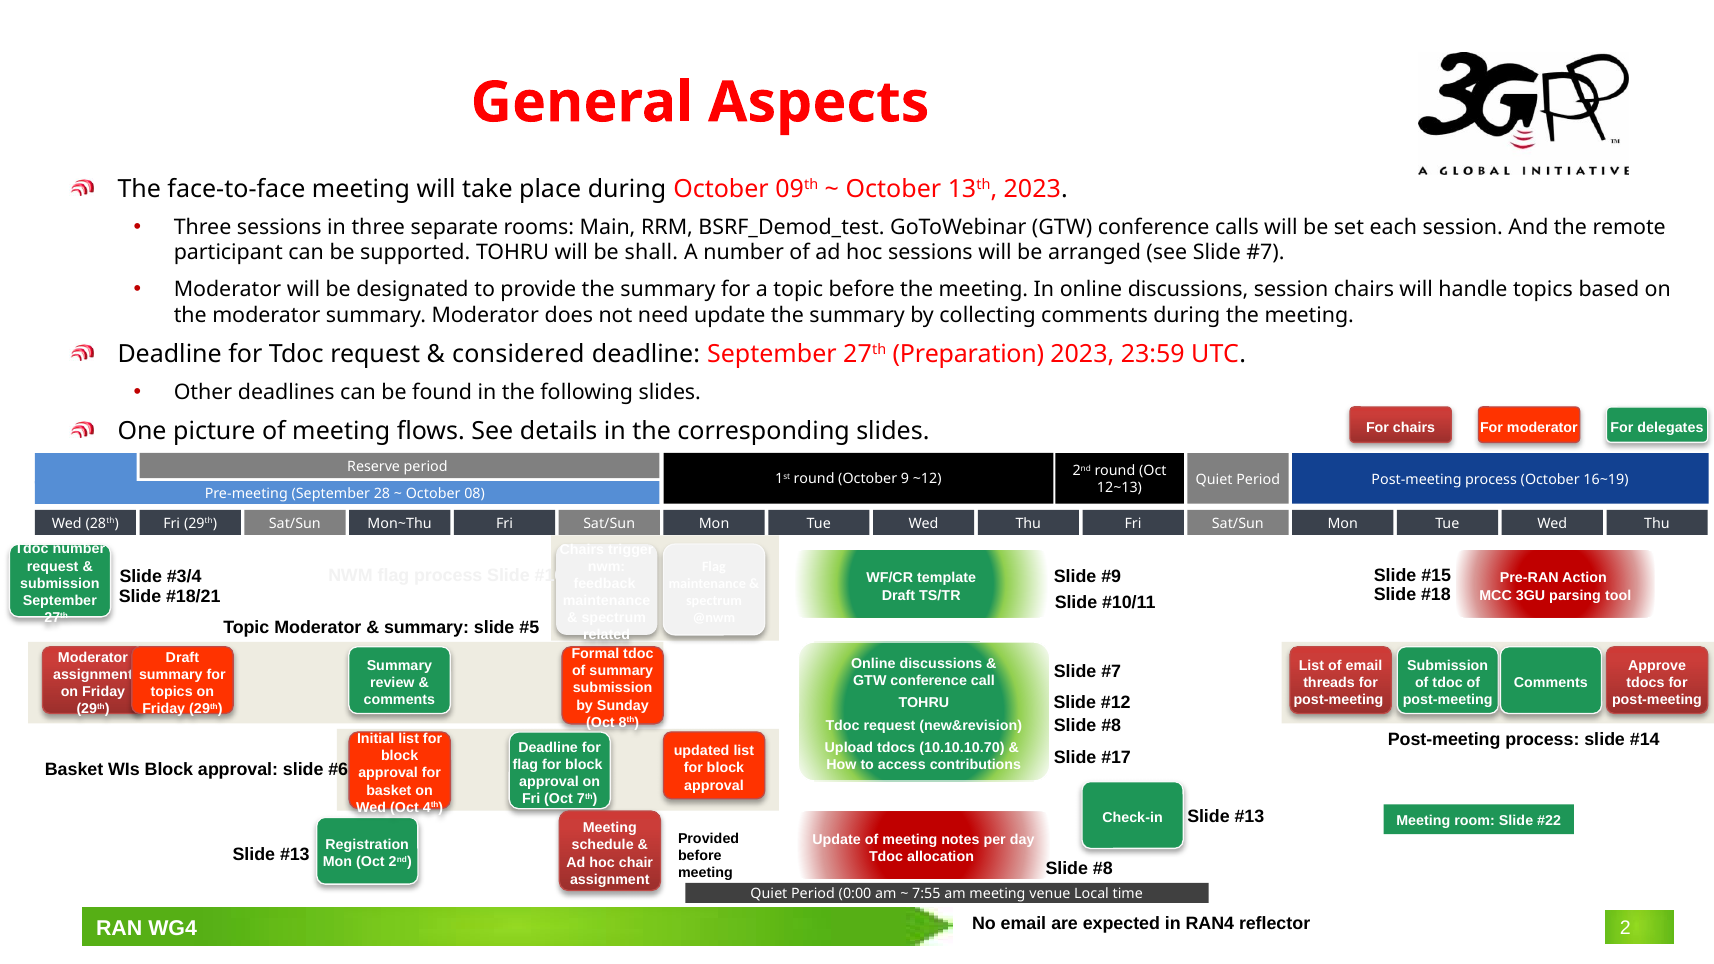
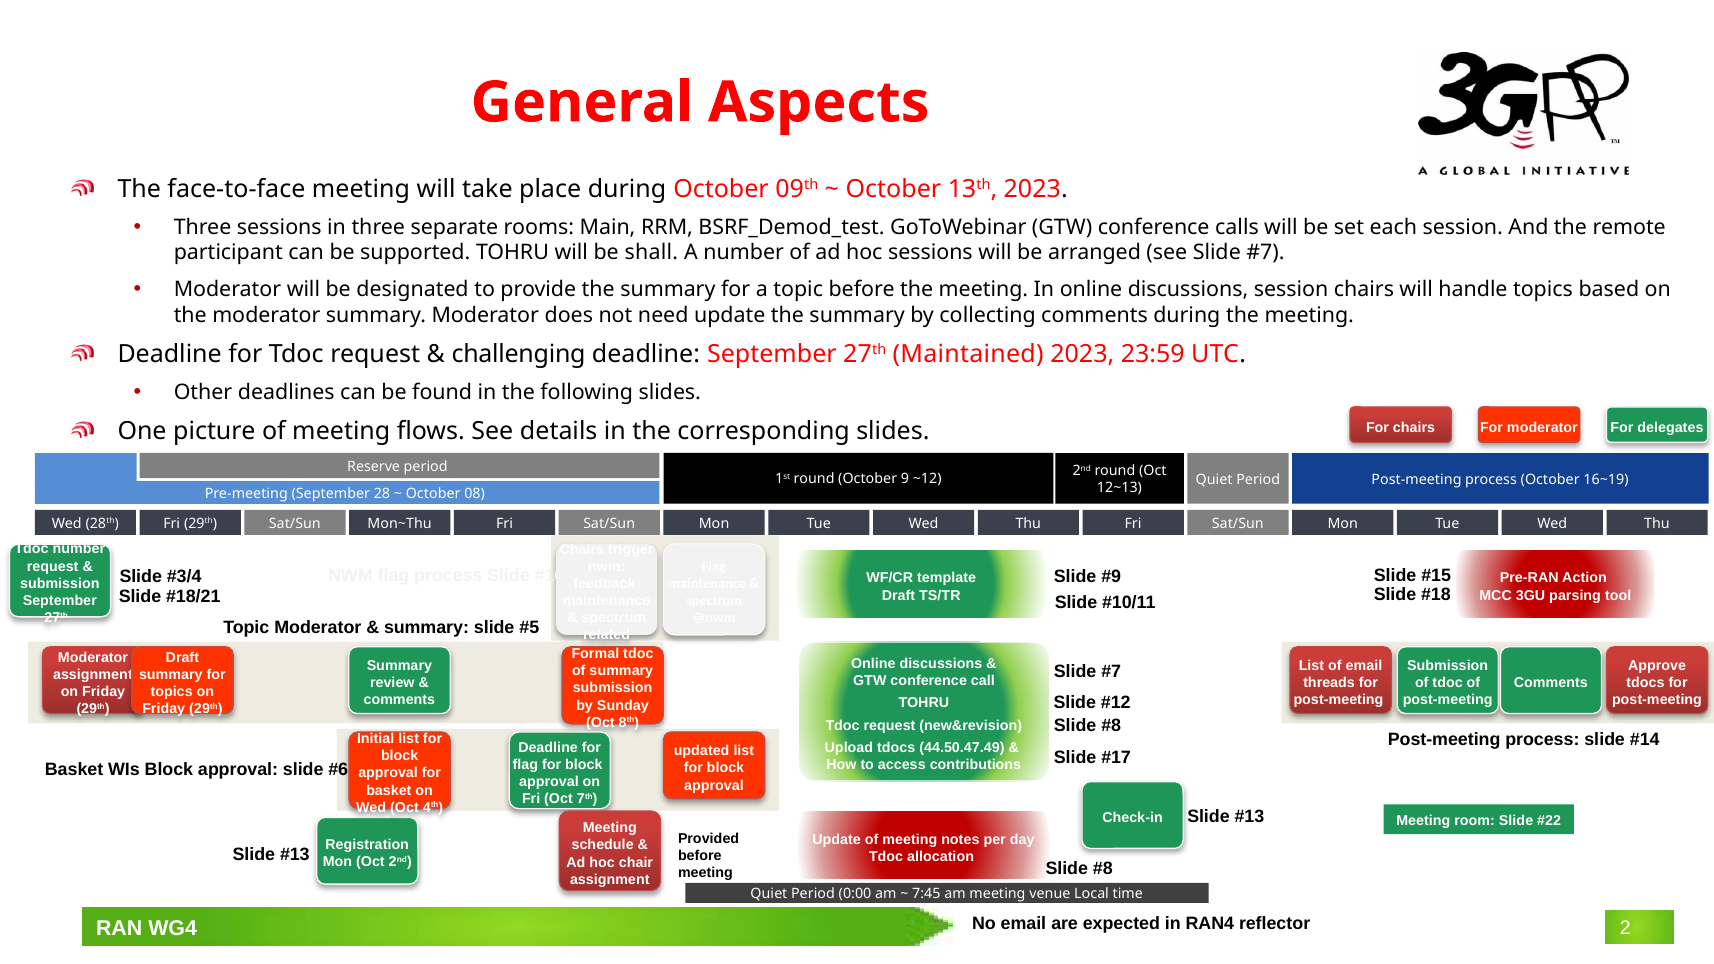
considered: considered -> challenging (519, 354)
Preparation: Preparation -> Maintained (968, 354)
10.10.10.70: 10.10.10.70 -> 44.50.47.49 (962, 748)
7:55: 7:55 -> 7:45 (926, 894)
